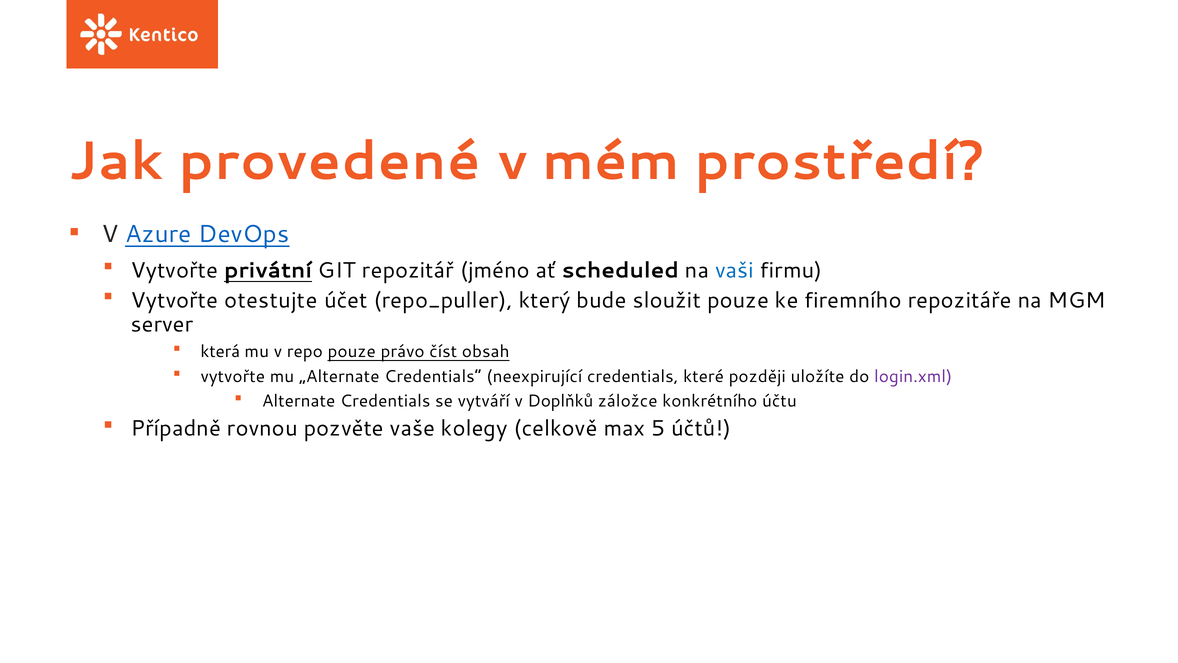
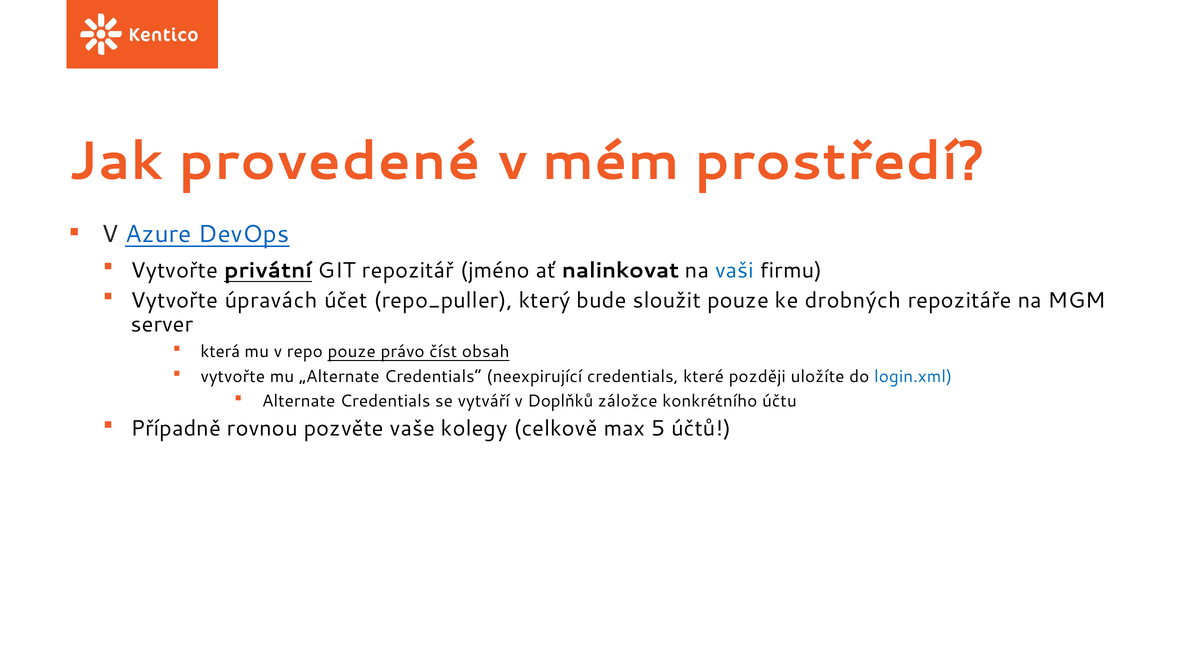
scheduled: scheduled -> nalinkovat (620, 270)
otestujte: otestujte -> úpravách (271, 300)
firemního: firemního -> drobných (853, 300)
login.xml colour: purple -> blue (913, 376)
